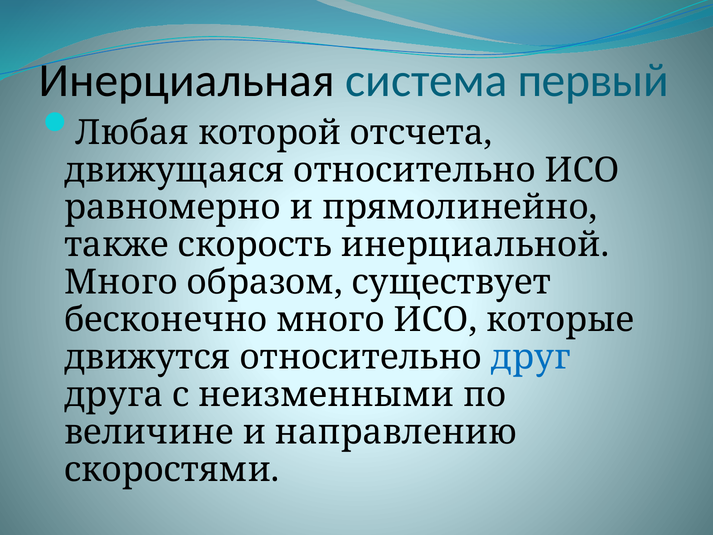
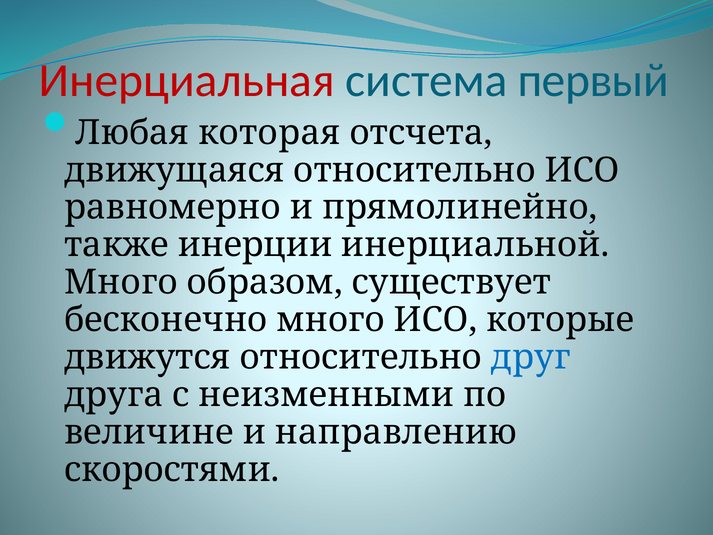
Инерциальная colour: black -> red (187, 81)
которой: которой -> которая (269, 133)
скорость: скорость -> инерции (255, 245)
